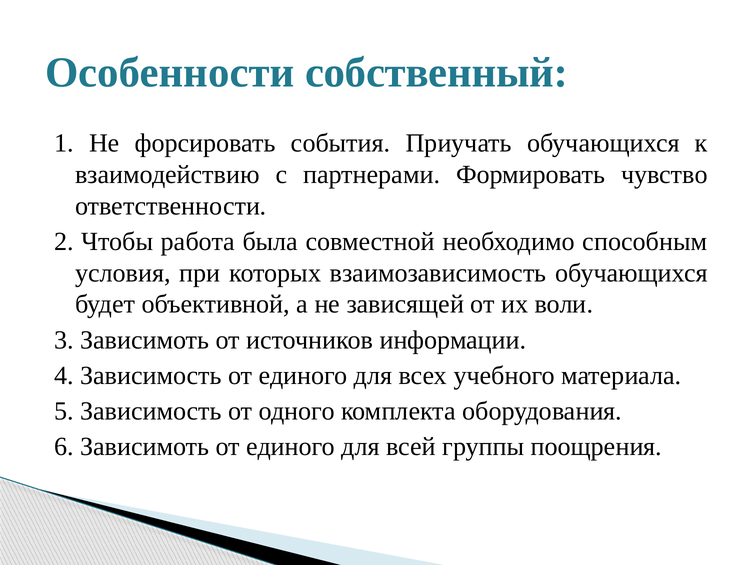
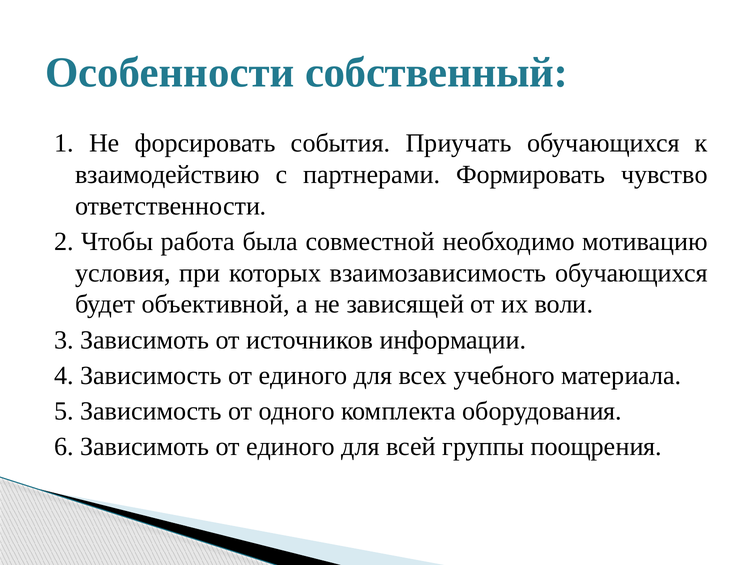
способным: способным -> мотивацию (645, 241)
